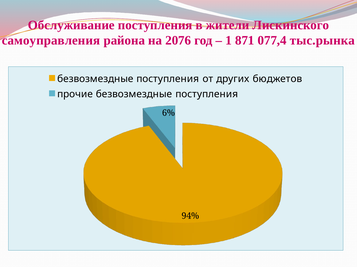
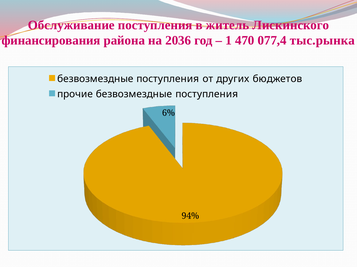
жители: жители -> житель (228, 25)
самоуправления: самоуправления -> финансирования (51, 41)
2076: 2076 -> 2036 (178, 41)
871: 871 -> 470 (245, 41)
